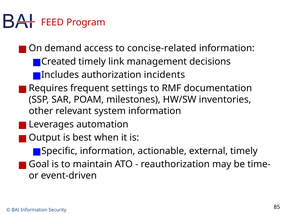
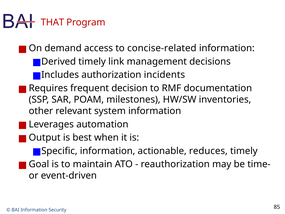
FEED: FEED -> THAT (52, 22)
Created: Created -> Derived (59, 61)
settings: settings -> decision (130, 88)
external: external -> reduces (208, 151)
